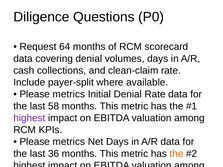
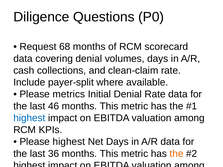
64: 64 -> 68 (65, 47)
58: 58 -> 46 (54, 106)
highest colour: purple -> blue (29, 118)
metrics: metrics -> highest (69, 142)
